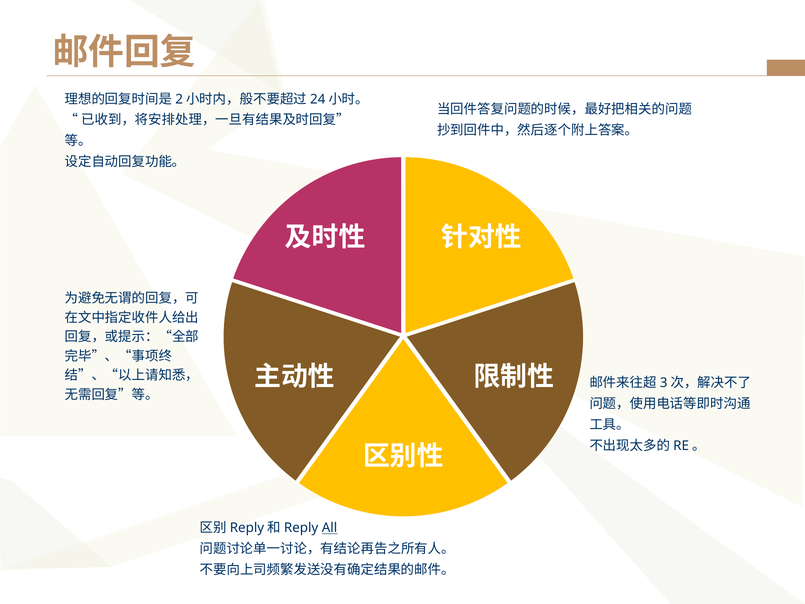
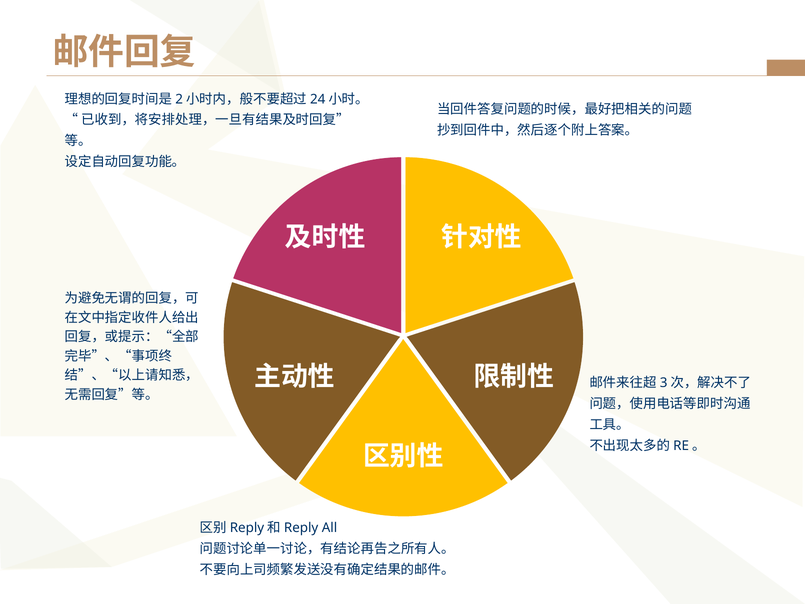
All underline: present -> none (330, 528)
